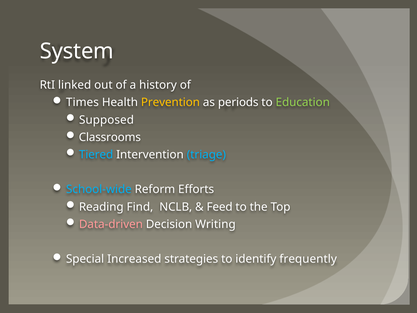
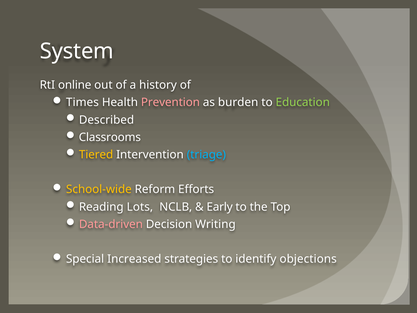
linked: linked -> online (75, 85)
Prevention colour: yellow -> pink (170, 102)
periods: periods -> burden (238, 102)
Supposed: Supposed -> Described (107, 120)
Tiered colour: light blue -> yellow (96, 155)
School-wide colour: light blue -> yellow (99, 189)
Find: Find -> Lots (140, 207)
Feed: Feed -> Early (220, 207)
frequently: frequently -> objections (308, 259)
